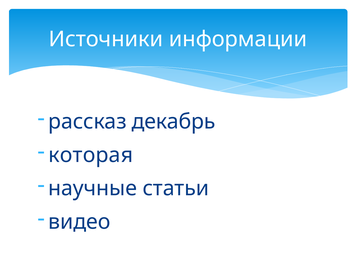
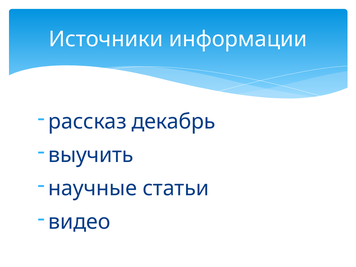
которая: которая -> выучить (91, 155)
